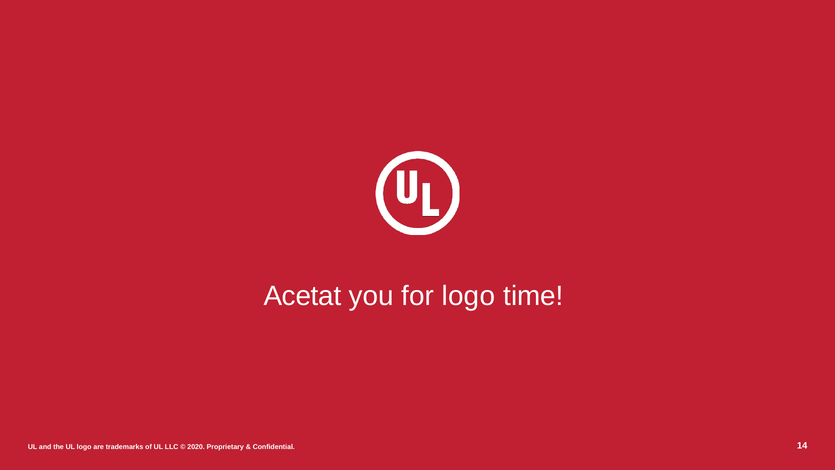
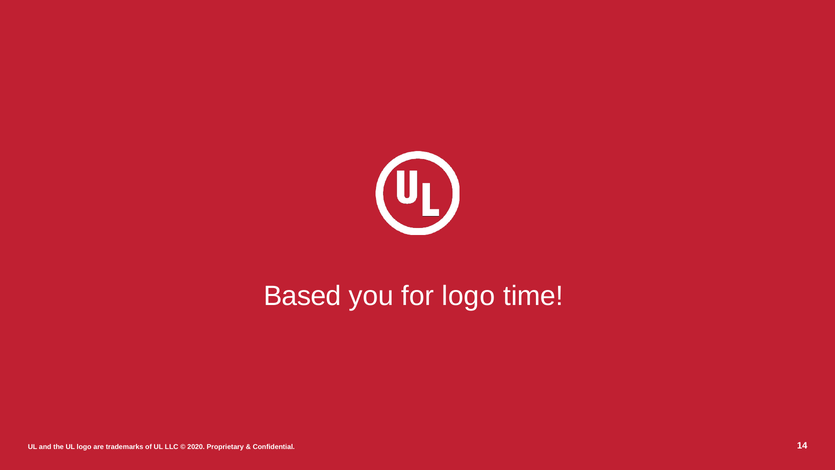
Acetat: Acetat -> Based (302, 296)
